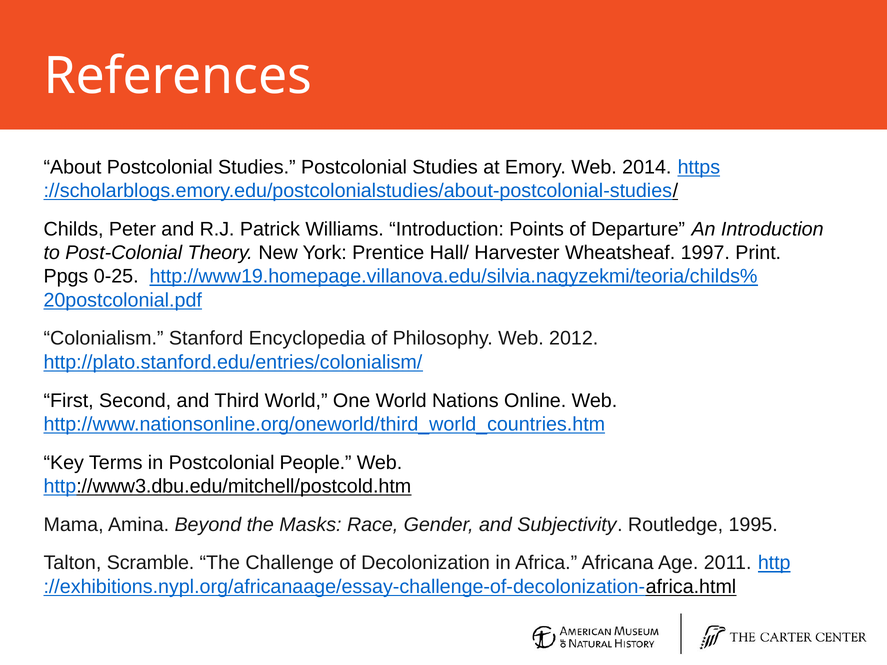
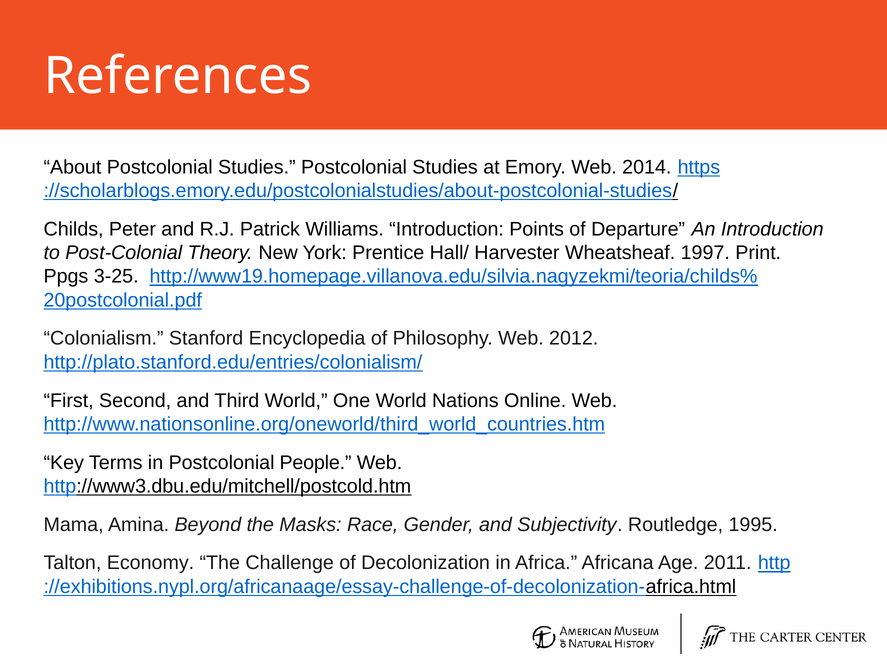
0-25: 0-25 -> 3-25 (116, 277)
Scramble: Scramble -> Economy (150, 563)
